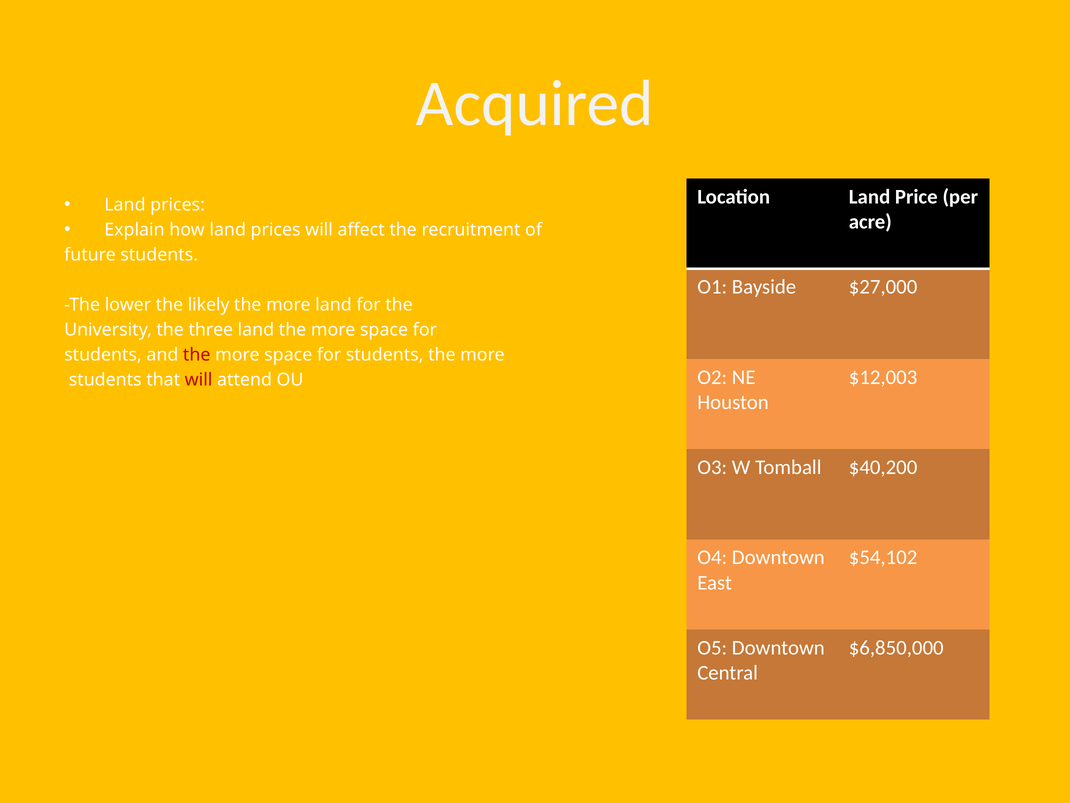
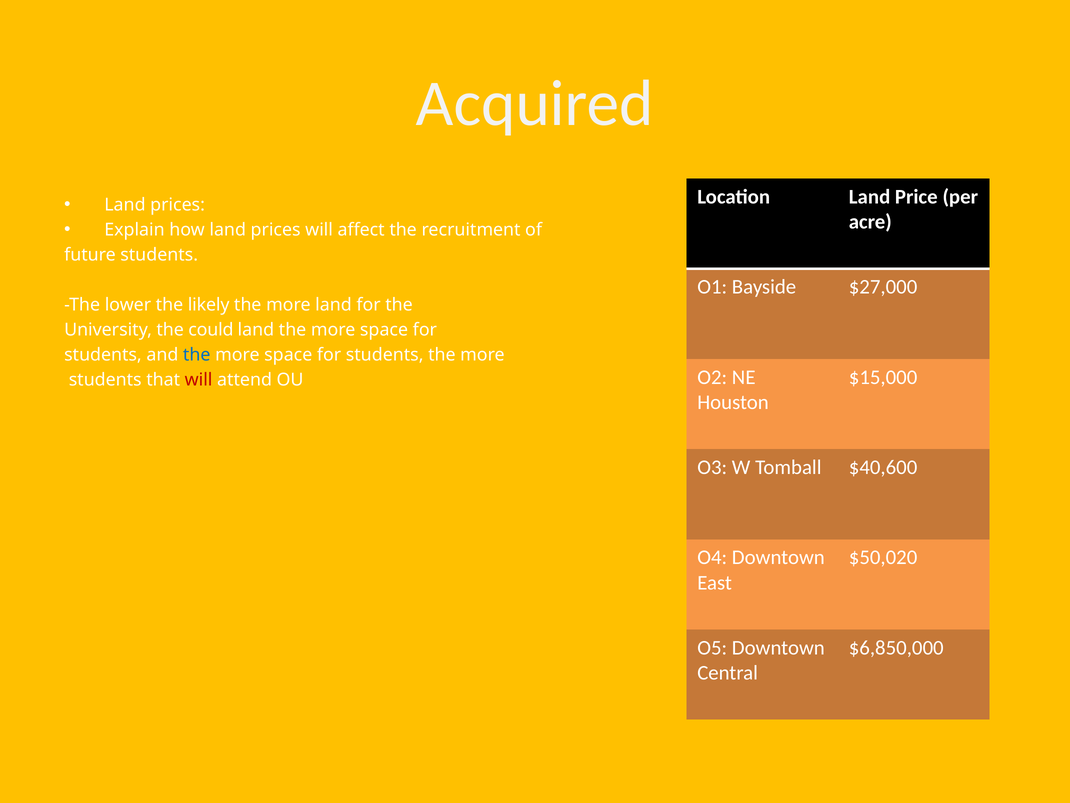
three: three -> could (211, 329)
the colour: red -> blue (197, 354)
$12,003: $12,003 -> $15,000 (883, 377)
$40,200: $40,200 -> $40,600 (883, 467)
$54,102: $54,102 -> $50,020 (883, 557)
